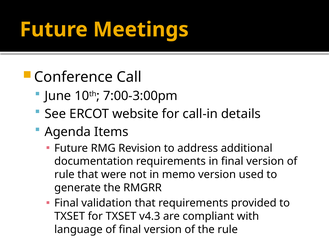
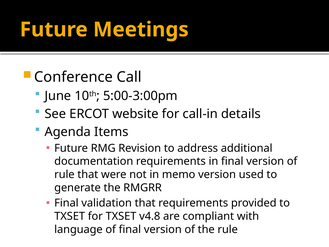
7:00-3:00pm: 7:00-3:00pm -> 5:00-3:00pm (140, 96)
v4.3: v4.3 -> v4.8 (150, 216)
